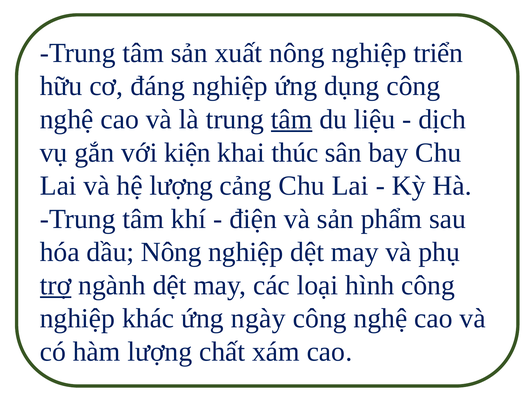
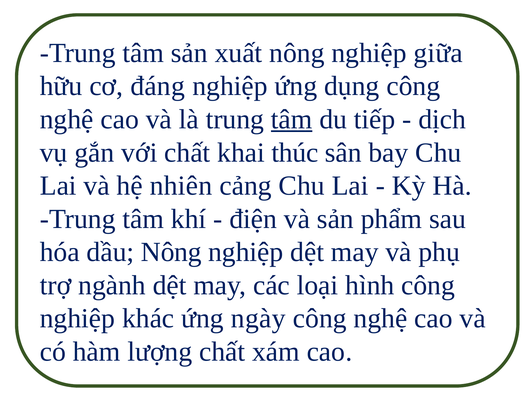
triển: triển -> giữa (438, 53)
liệu: liệu -> tiếp (375, 119)
với kiện: kiện -> chất (187, 153)
hệ lượng: lượng -> nhiên (181, 186)
trợ underline: present -> none (56, 285)
